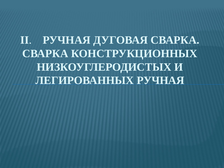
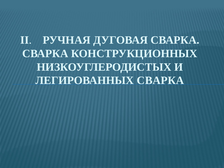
ЛЕГИРОВАННЫХ РУЧНАЯ: РУЧНАЯ -> СВАРКА (160, 80)
